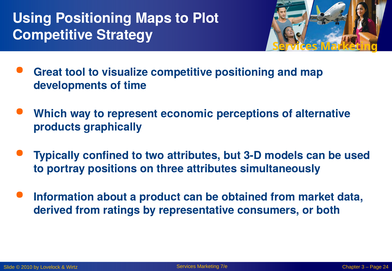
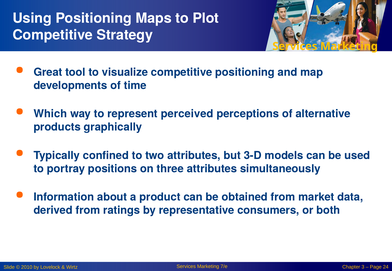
economic: economic -> perceived (187, 114)
